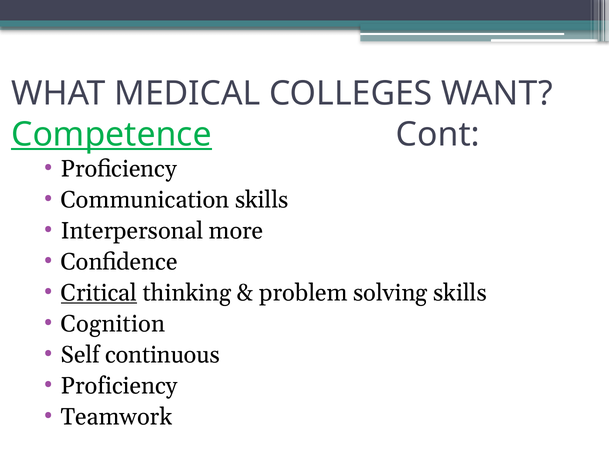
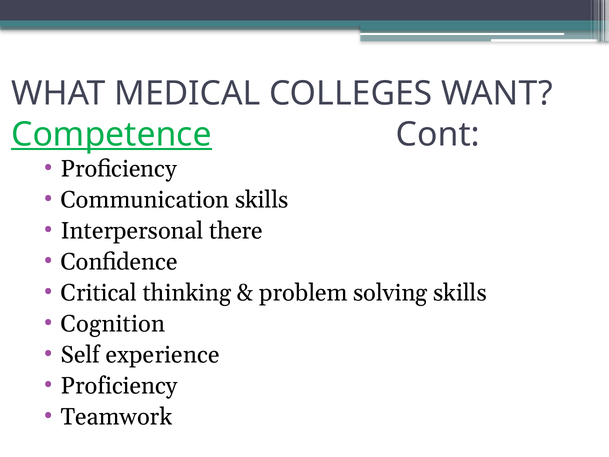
more: more -> there (236, 231)
Critical underline: present -> none (99, 293)
continuous: continuous -> experience (163, 355)
